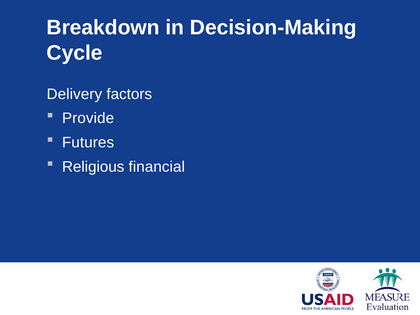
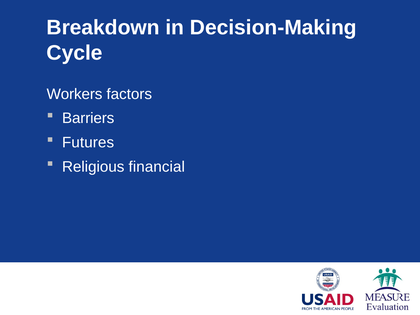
Delivery: Delivery -> Workers (74, 94)
Provide: Provide -> Barriers (88, 118)
